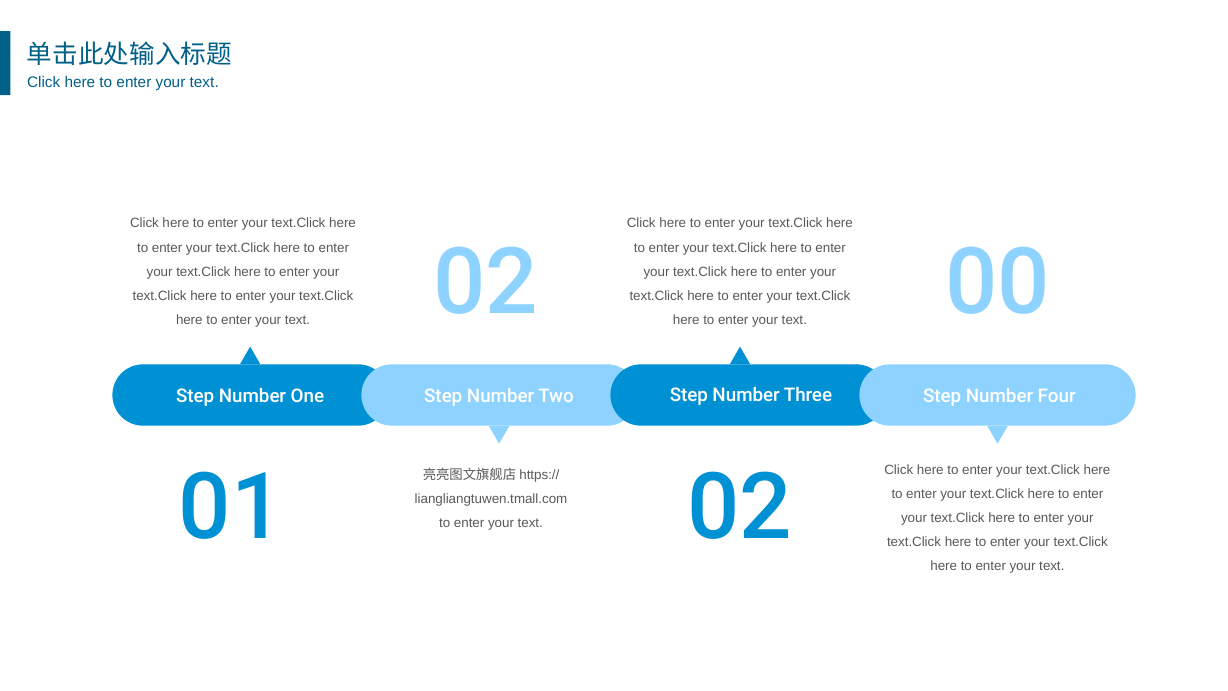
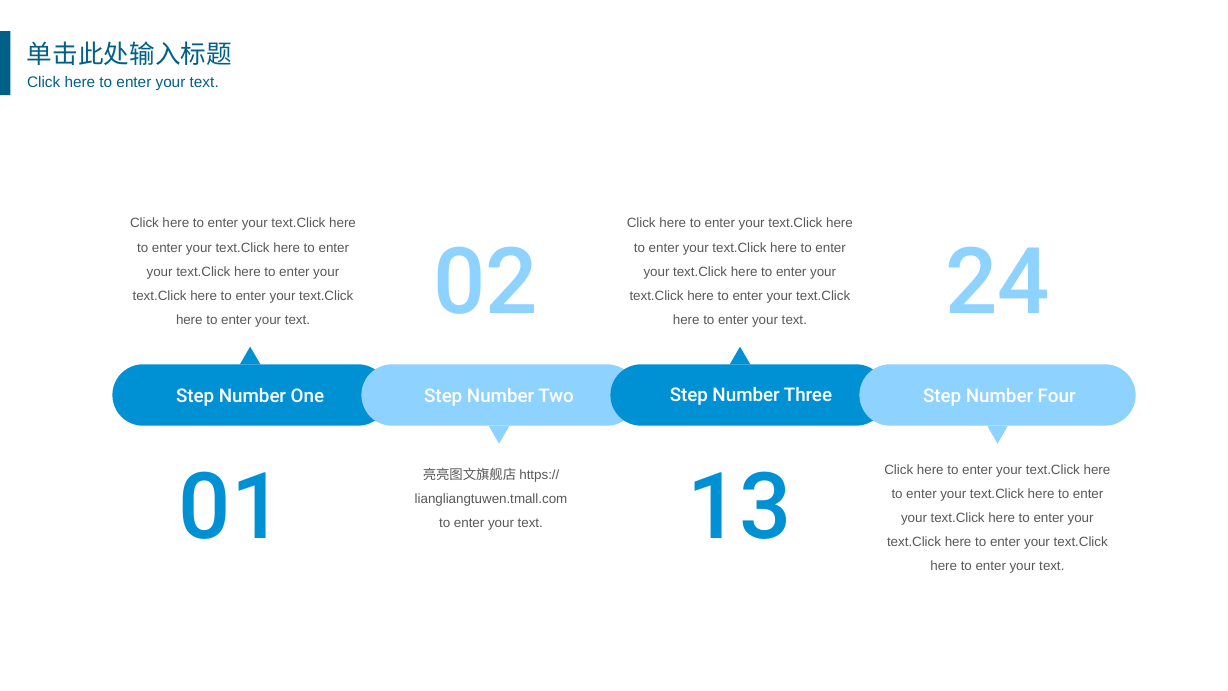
00: 00 -> 24 (998, 283)
01 02: 02 -> 13 (739, 508)
